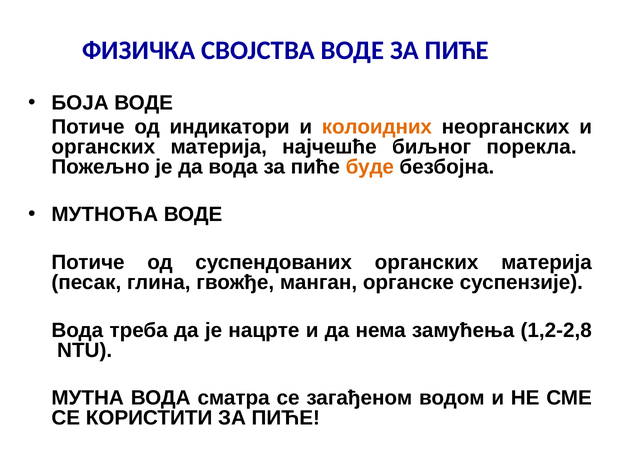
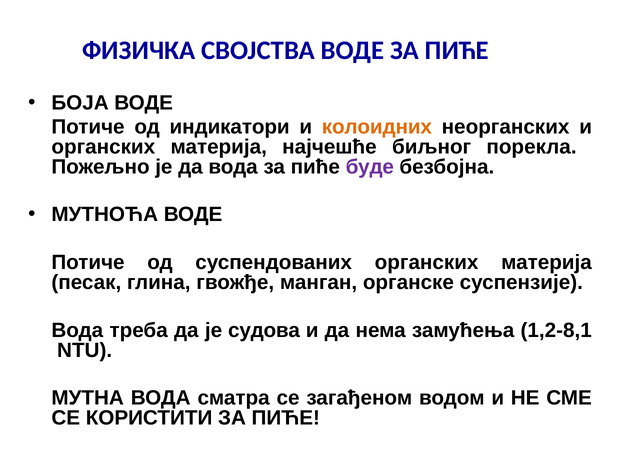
буде colour: orange -> purple (370, 167)
нацрте: нацрте -> судова (264, 330)
1,2-2,8: 1,2-2,8 -> 1,2-8,1 (556, 330)
